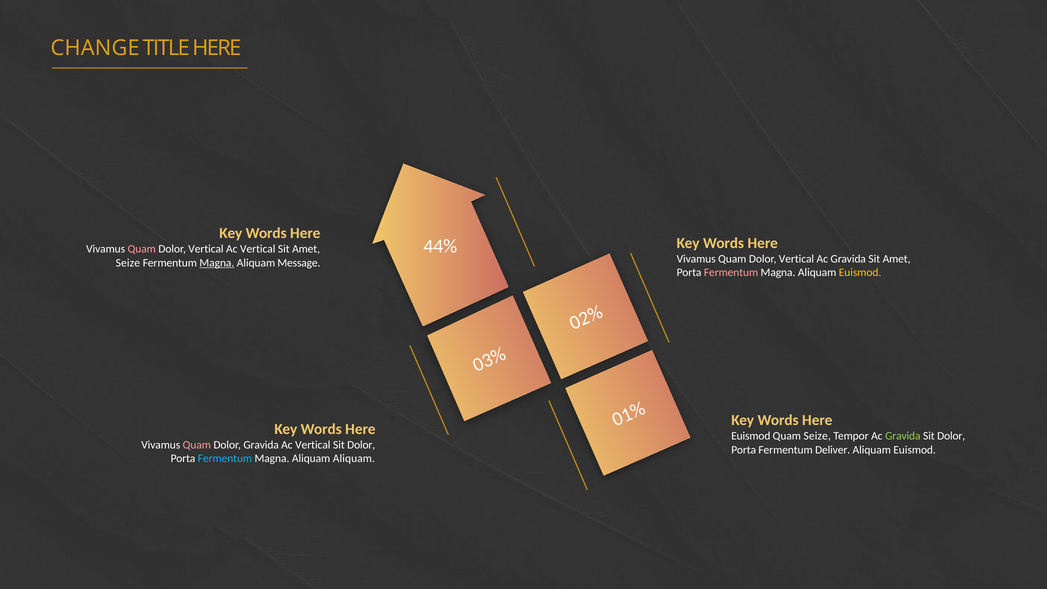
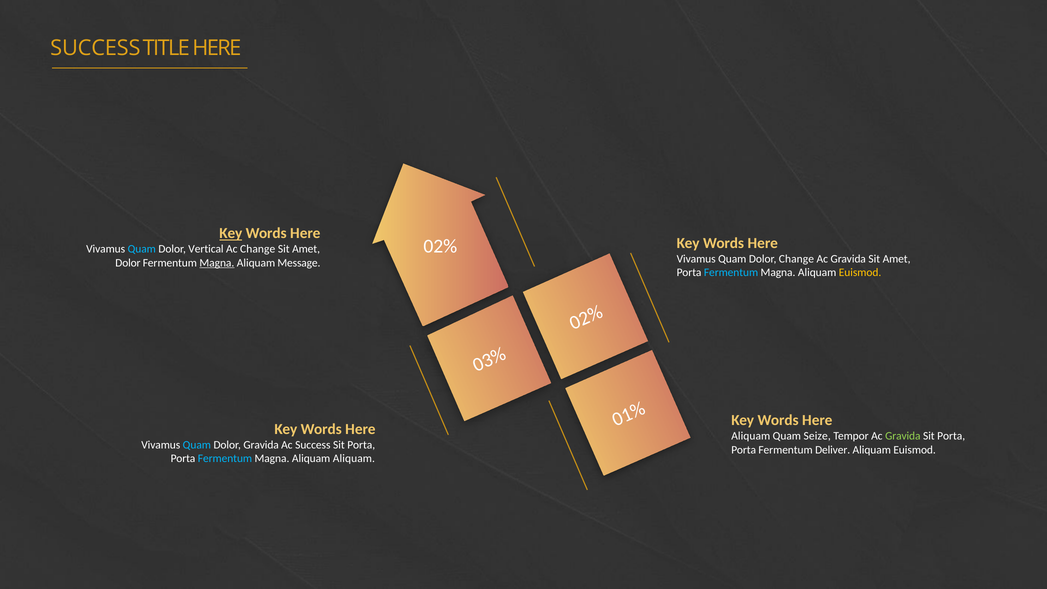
CHANGE: CHANGE -> SUCCESS (95, 48)
Key underline: none -> present (231, 233)
44%: 44% -> 02% (440, 246)
Quam colour: pink -> light blue (142, 249)
Vertical: Vertical -> Change (258, 249)
Vertical: Vertical -> Change (796, 259)
Seize: Seize -> Dolor (128, 263)
Fermentum colour: pink -> light blue (731, 273)
Euismod: Euismod -> Aliquam (751, 436)
Dolor: Dolor -> Porta (951, 436)
Quam colour: pink -> light blue (197, 445)
Vertical: Vertical -> Success (313, 445)
Dolor: Dolor -> Porta (361, 445)
